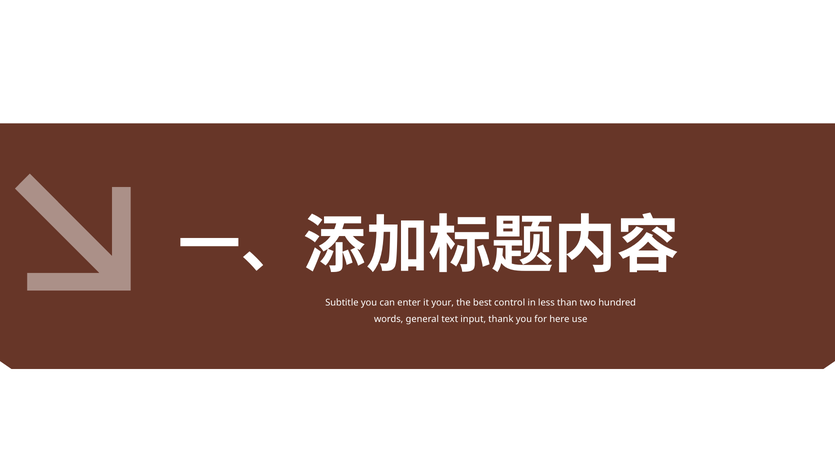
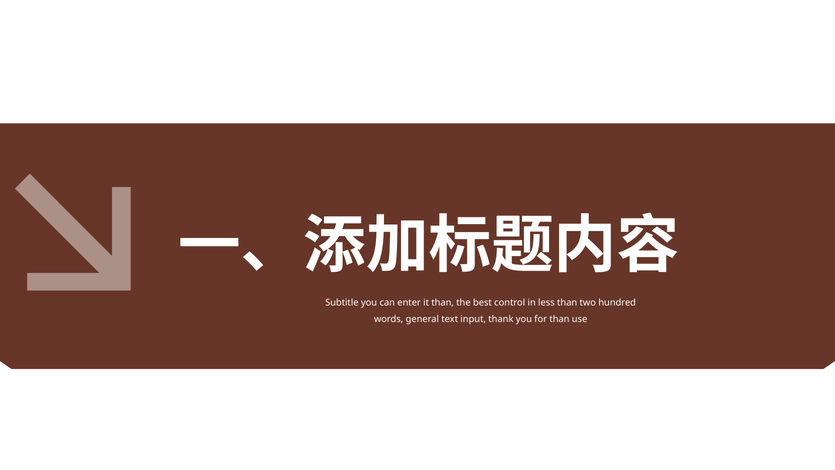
it your: your -> than (443, 302)
for here: here -> than (559, 319)
